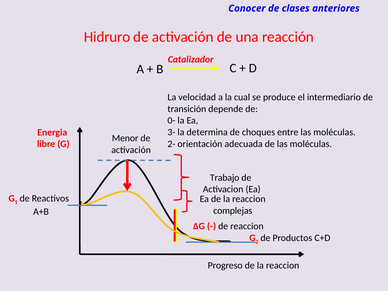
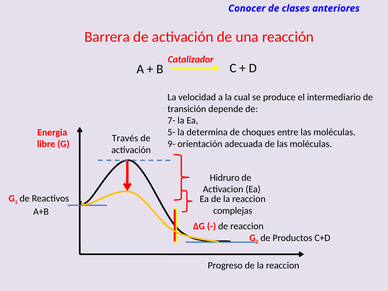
Hidruro: Hidruro -> Barrera (107, 37)
0-: 0- -> 7- (171, 121)
3-: 3- -> 5- (171, 132)
Menor: Menor -> Través (125, 138)
2-: 2- -> 9- (171, 144)
Trabajo: Trabajo -> Hidruro (225, 178)
